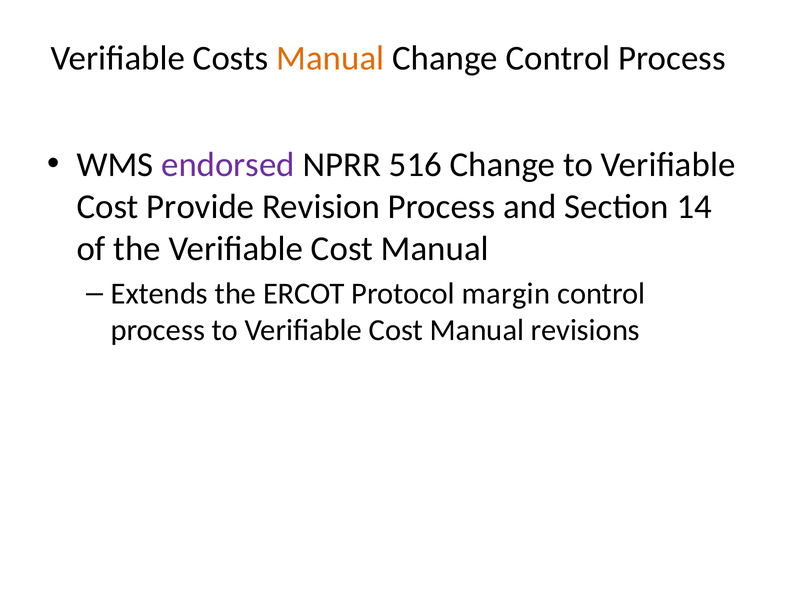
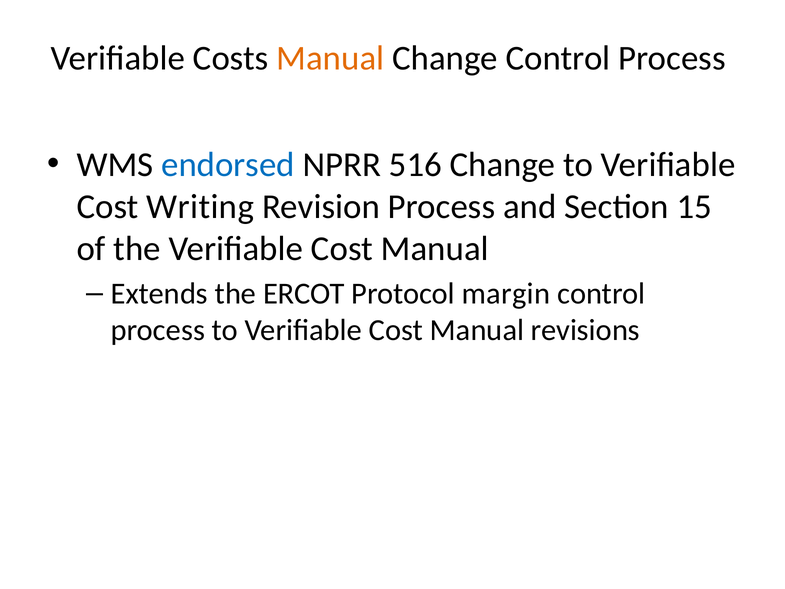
endorsed colour: purple -> blue (228, 165)
Provide: Provide -> Writing (200, 207)
14: 14 -> 15 (694, 207)
